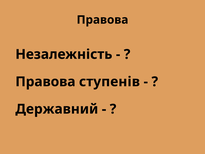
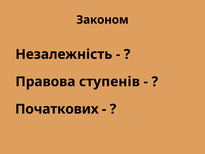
Правова: Правова -> Законом (103, 20)
Державний: Державний -> Початкових (57, 109)
